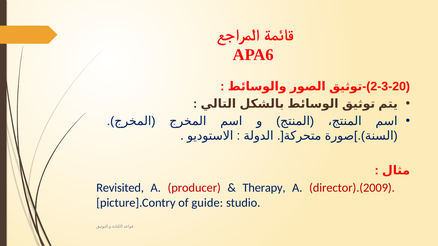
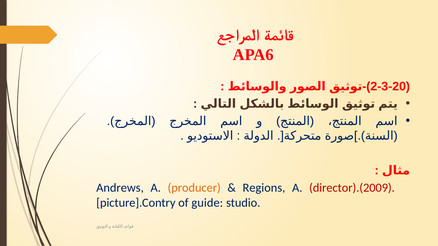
Revisited: Revisited -> Andrews (120, 188)
producer colour: red -> orange (194, 188)
Therapy: Therapy -> Regions (264, 188)
